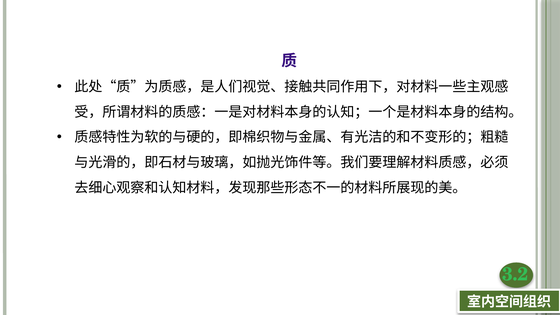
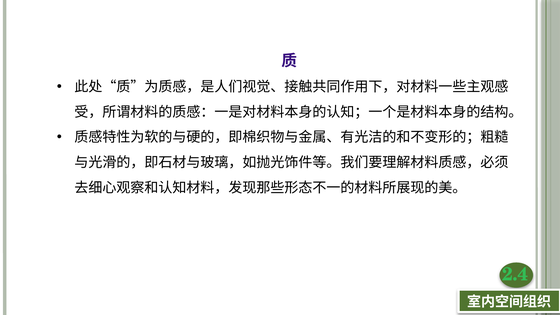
3.2: 3.2 -> 2.4 (515, 274)
